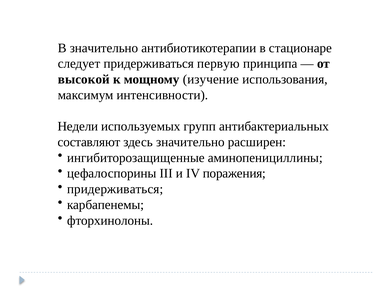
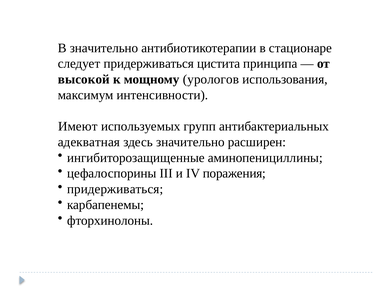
первую: первую -> цистита (219, 64)
изучение: изучение -> урологов (211, 79)
Недели: Недели -> Имеют (78, 126)
составляют: составляют -> адекватная (89, 142)
